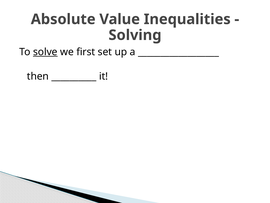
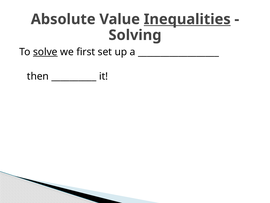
Inequalities underline: none -> present (187, 19)
